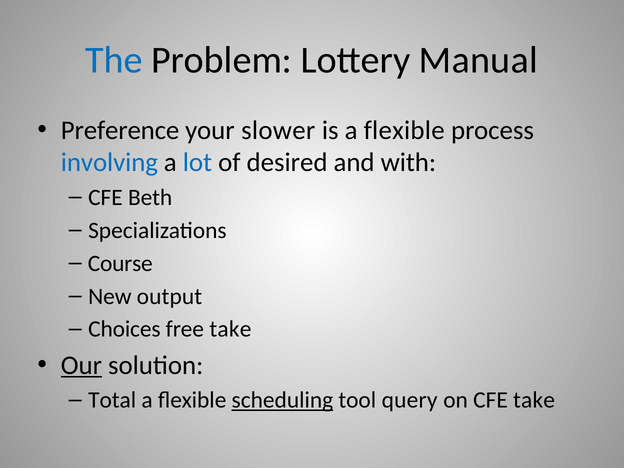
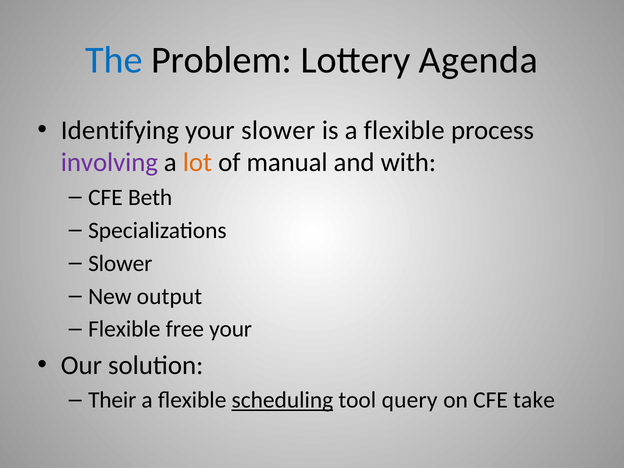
Manual: Manual -> Agenda (478, 60)
Preference: Preference -> Identifying (120, 130)
involving colour: blue -> purple (109, 163)
lot colour: blue -> orange (197, 163)
desired: desired -> manual (287, 163)
Course: Course -> Slower (120, 263)
Choices: Choices -> Flexible (124, 329)
free take: take -> your (231, 329)
Our underline: present -> none (81, 365)
Total: Total -> Their (112, 400)
